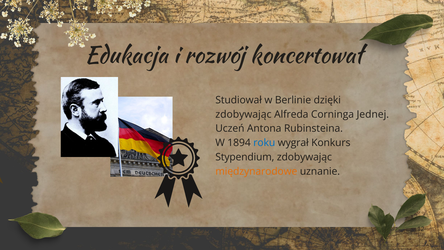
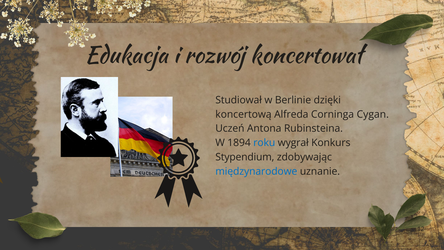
zdobywając: zdobywając -> koncertową (243, 114)
Jednej: Jednej -> Cygan (373, 114)
międzynarodowe colour: orange -> blue (256, 171)
